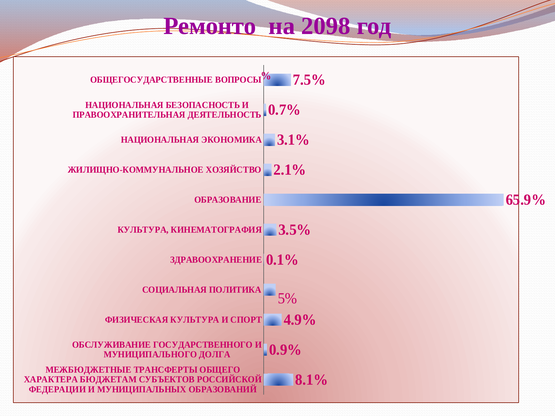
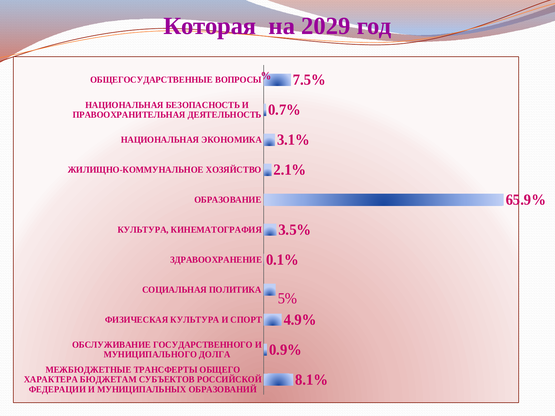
Ремонто: Ремонто -> Которая (210, 26)
2098: 2098 -> 2029 (326, 26)
